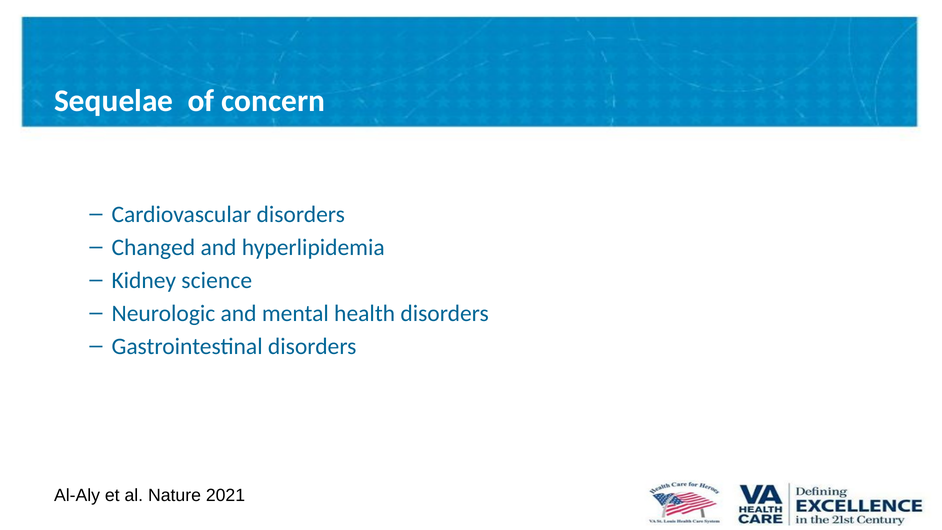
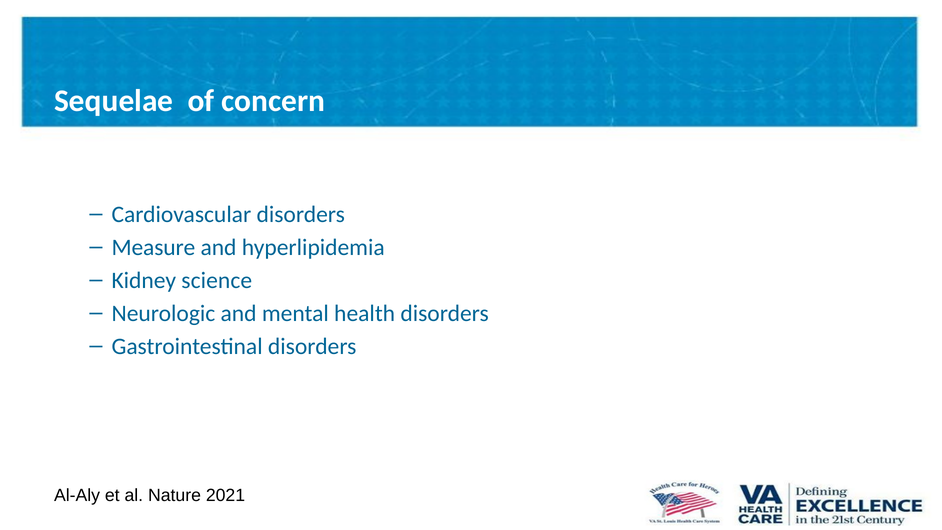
Changed: Changed -> Measure (153, 247)
